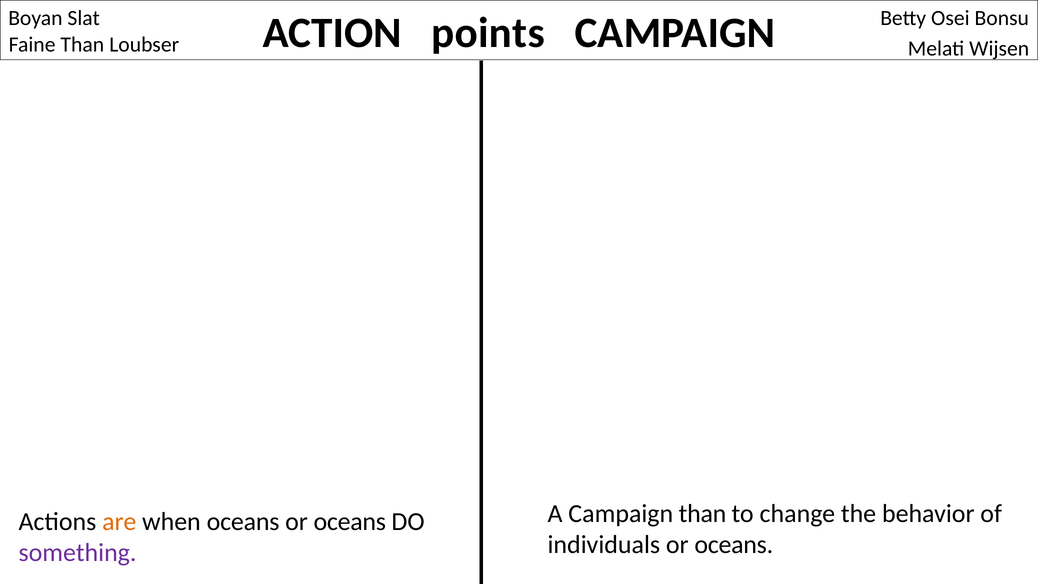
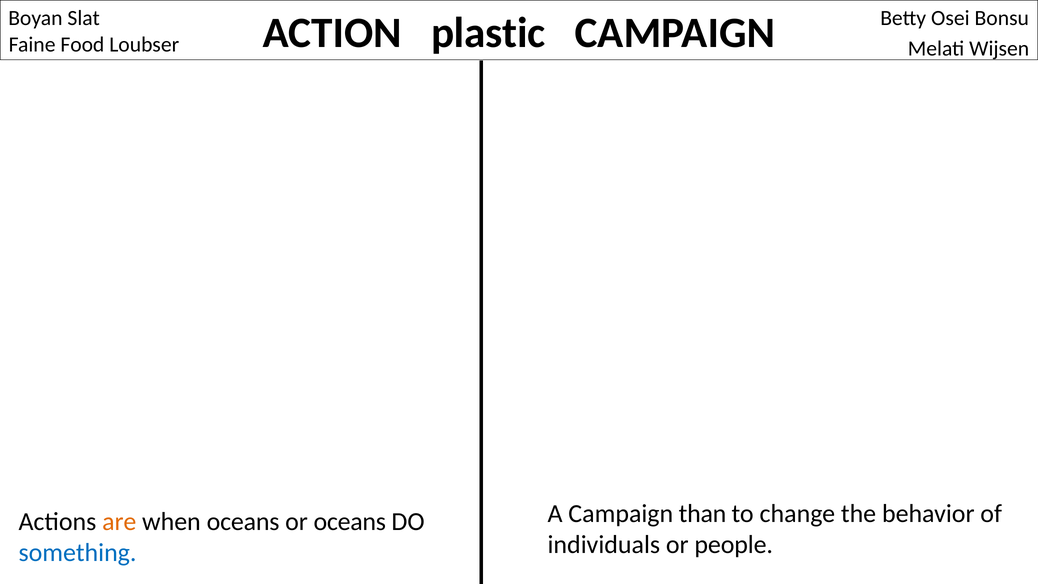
points: points -> plastic (488, 33)
Faine Than: Than -> Food (82, 44)
individuals or oceans: oceans -> people (734, 545)
something colour: purple -> blue (78, 553)
